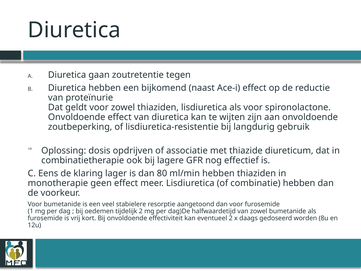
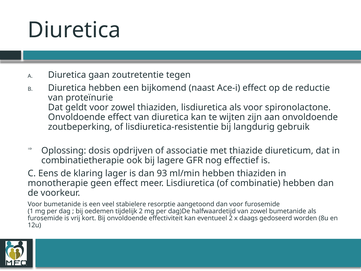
80: 80 -> 93 (162, 173)
